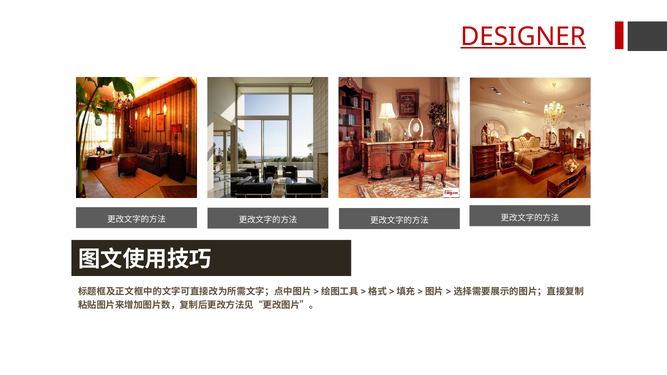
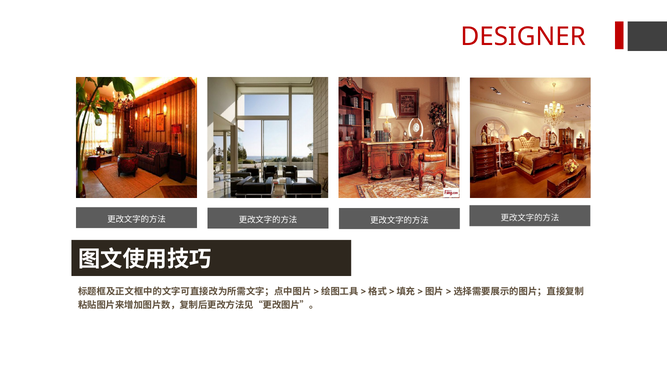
DESIGNER underline: present -> none (523, 37)
